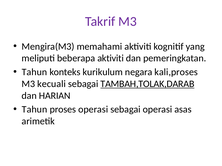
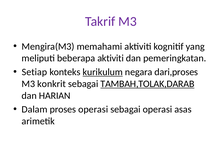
Tahun: Tahun -> Setiap (34, 72)
kurikulum underline: none -> present (103, 72)
kali,proses: kali,proses -> dari,proses (176, 72)
kecuali: kecuali -> konkrit (52, 84)
Tahun: Tahun -> Dalam (35, 110)
